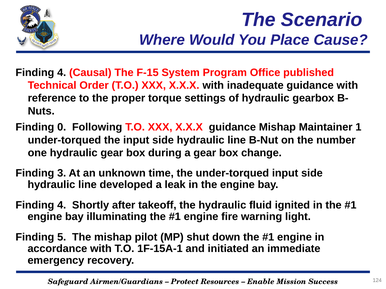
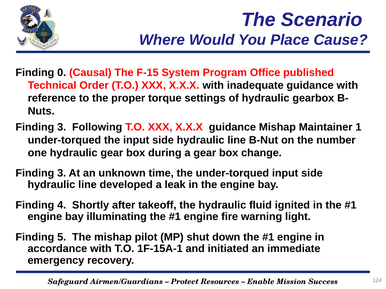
4: 4 -> 0 (62, 73)
0: 0 -> 3 (62, 127)
